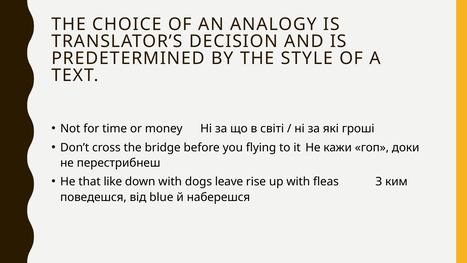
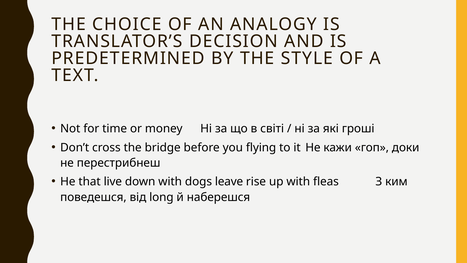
like: like -> live (113, 182)
blue: blue -> long (161, 197)
